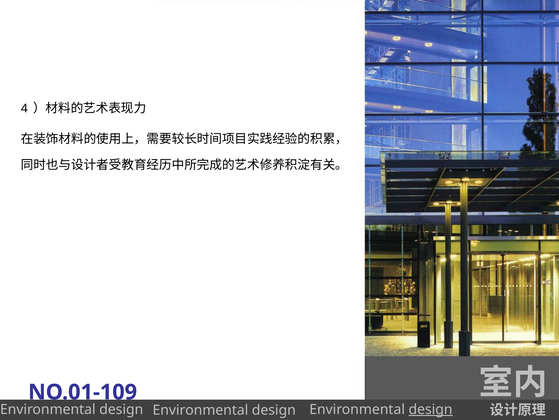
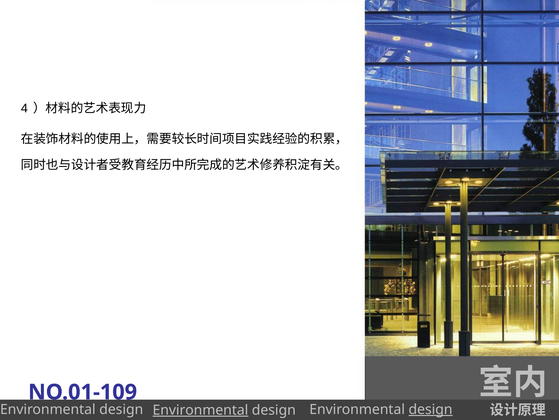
Environmental underline: none -> present (200, 409)
